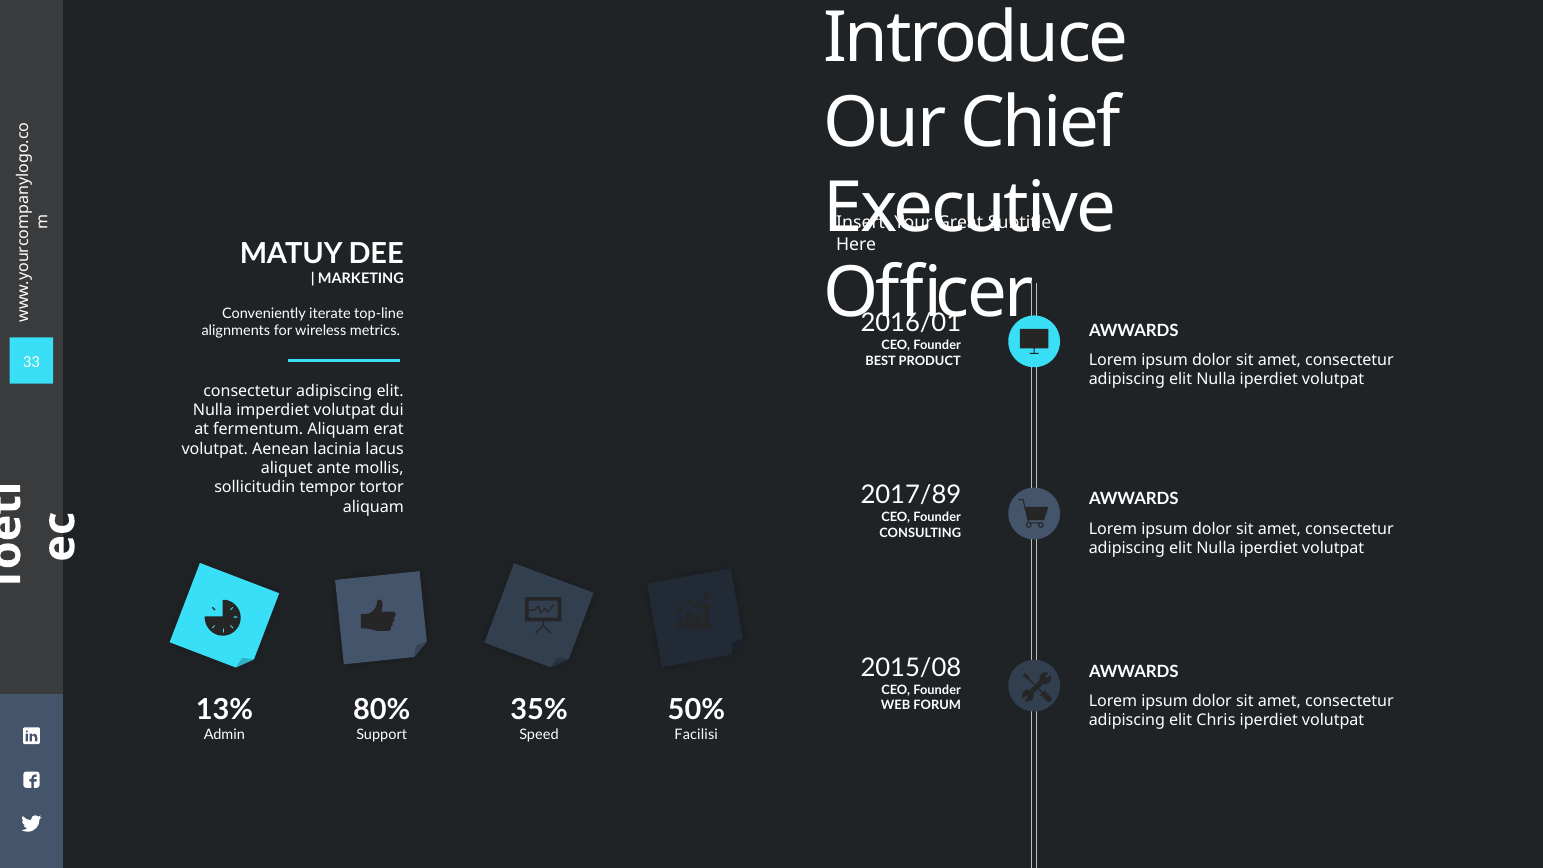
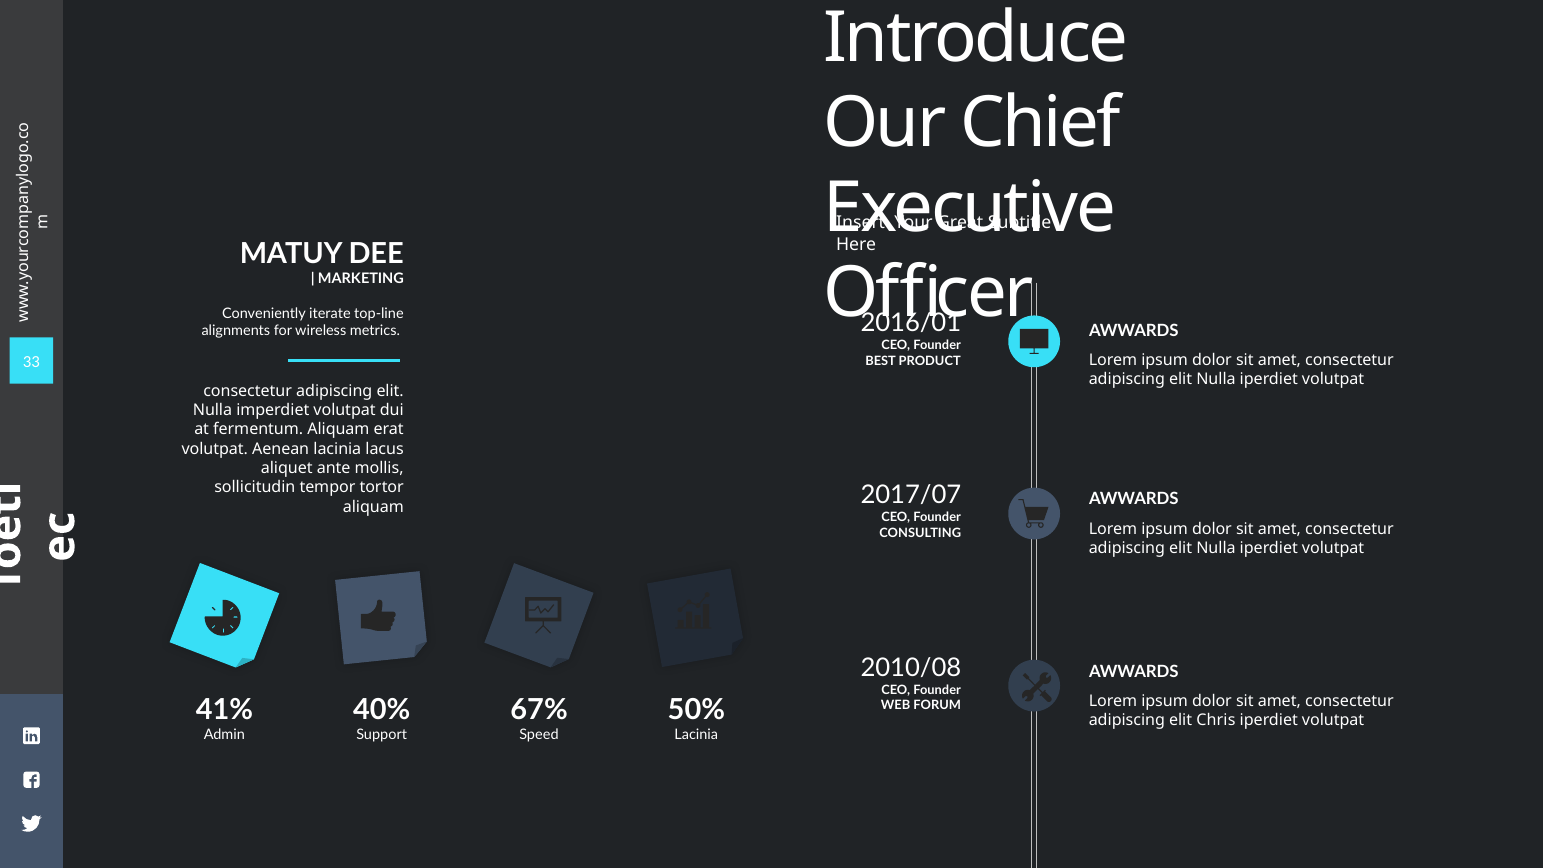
2017/89: 2017/89 -> 2017/07 (911, 495)
2015/08: 2015/08 -> 2010/08 (911, 668)
13%: 13% -> 41% (224, 710)
80%: 80% -> 40% (382, 710)
35%: 35% -> 67% (539, 710)
Facilisi: Facilisi -> Lacinia (696, 735)
